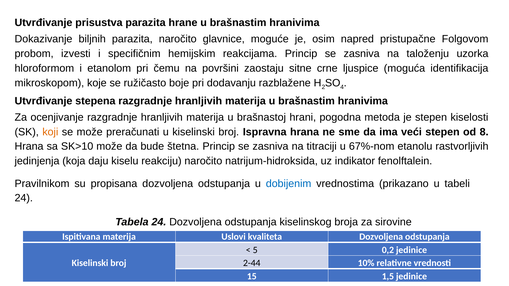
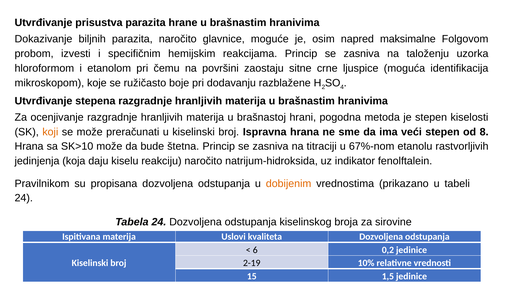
pristupačne: pristupačne -> maksimalne (408, 39)
dobijenim colour: blue -> orange (289, 184)
5: 5 -> 6 (255, 250)
2-44: 2-44 -> 2-19 (252, 263)
